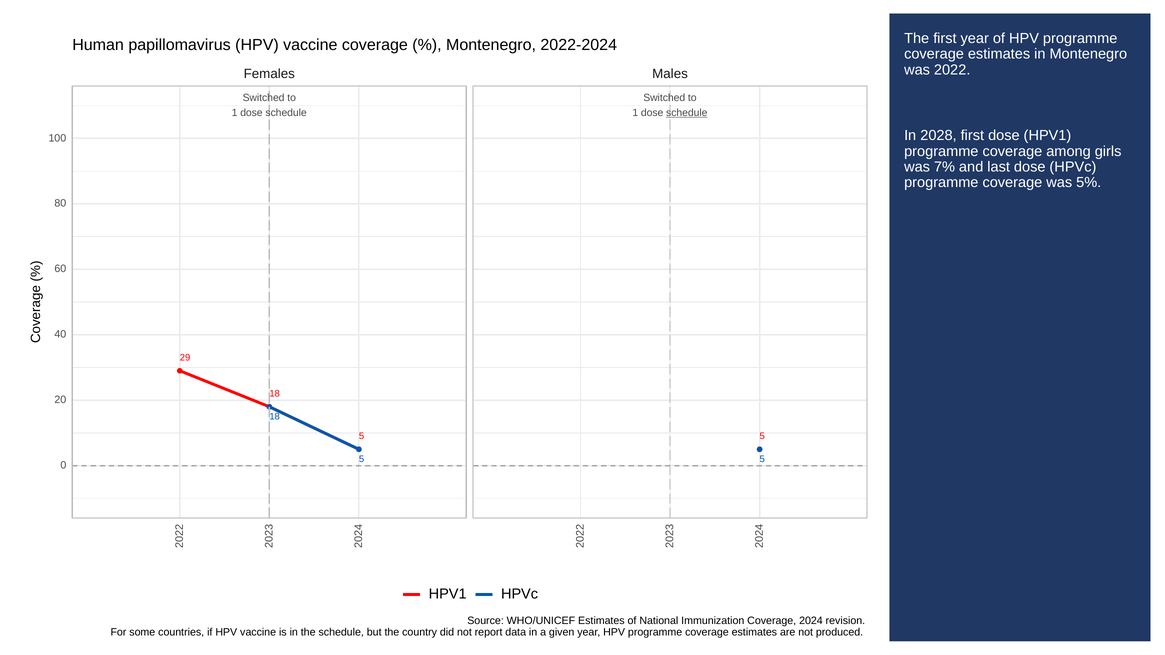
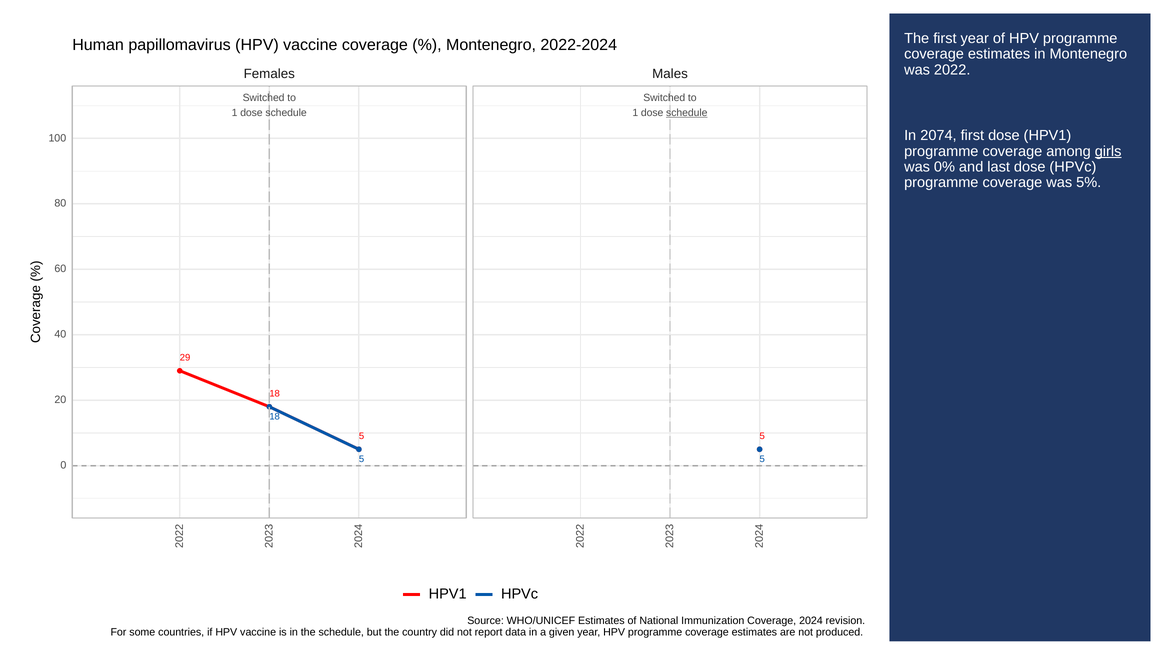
2028: 2028 -> 2074 (938, 136)
girls underline: none -> present (1108, 151)
7%: 7% -> 0% (945, 167)
